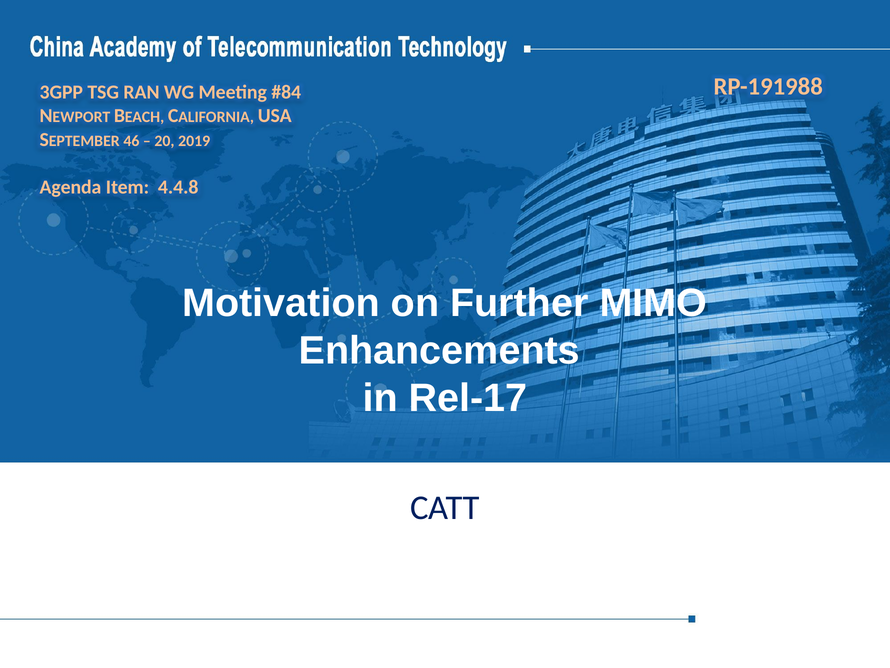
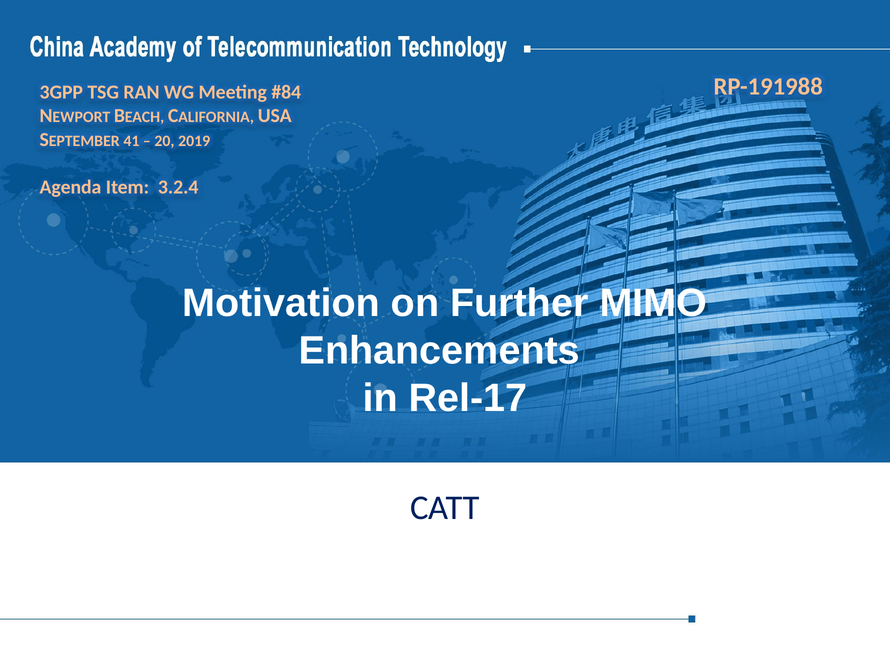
46: 46 -> 41 (131, 141)
4.4.8: 4.4.8 -> 3.2.4 (178, 187)
